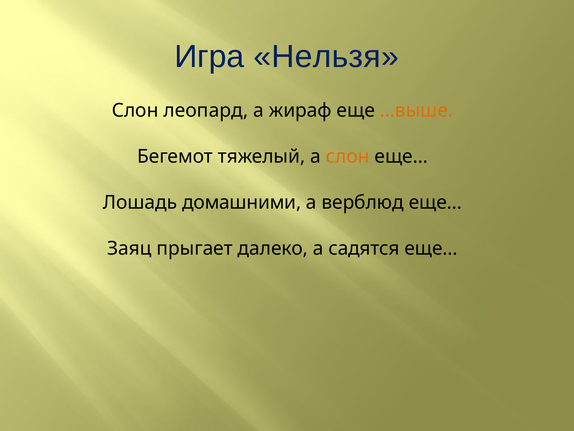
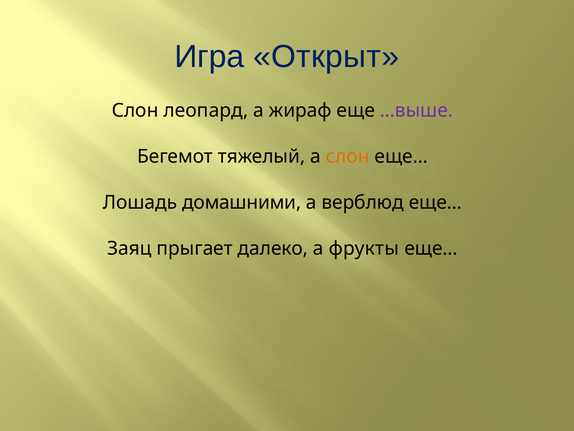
Нельзя: Нельзя -> Открыт (326, 56)
…выше colour: orange -> purple (416, 111)
садятся: садятся -> фрукты (364, 248)
